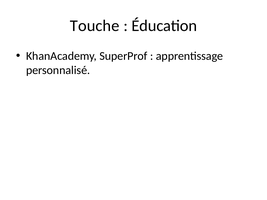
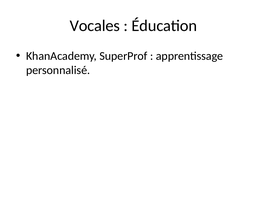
Touche: Touche -> Vocales (95, 26)
